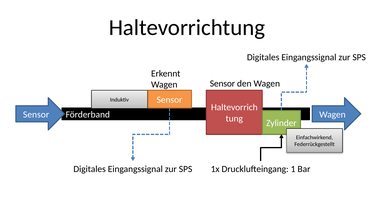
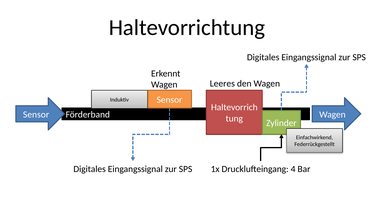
Wagen Sensor: Sensor -> Leeres (222, 84)
1: 1 -> 4 (293, 169)
